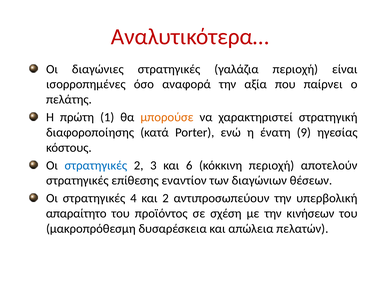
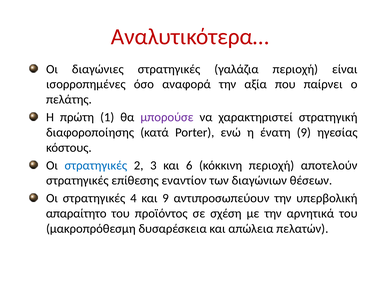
μπορούσε colour: orange -> purple (167, 117)
και 2: 2 -> 9 (166, 198)
κινήσεων: κινήσεων -> αρνητικά (310, 213)
